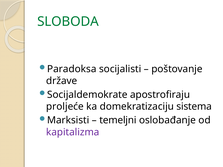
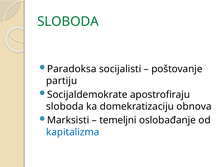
države: države -> partiju (62, 81)
proljeće: proljeće -> sloboda (65, 107)
sistema: sistema -> obnova (194, 107)
kapitalizma colour: purple -> blue (73, 132)
